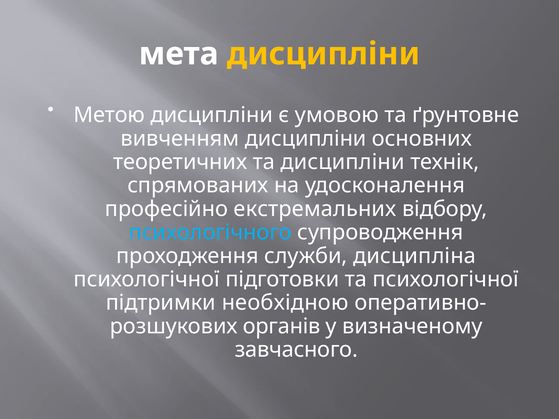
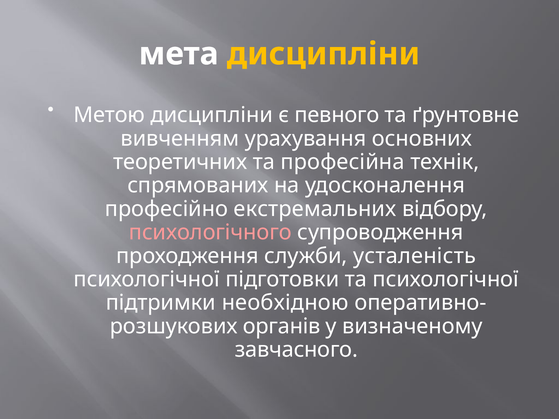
умовою: умовою -> певного (337, 115)
вивченням дисципліни: дисципліни -> урахування (306, 139)
та дисципліни: дисципліни -> професійна (343, 162)
психологічного colour: light blue -> pink (210, 233)
дисципліна: дисципліна -> усталеність (415, 256)
